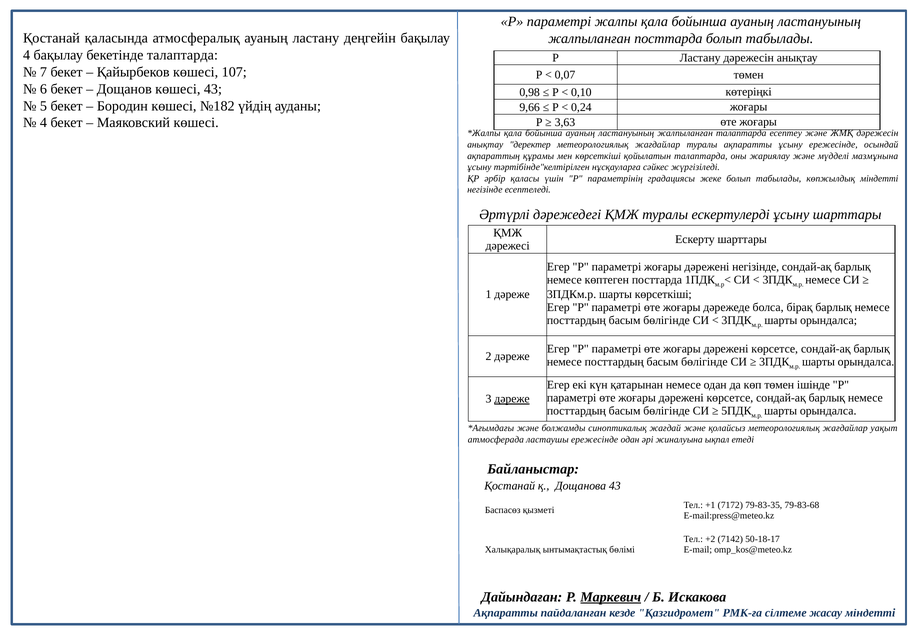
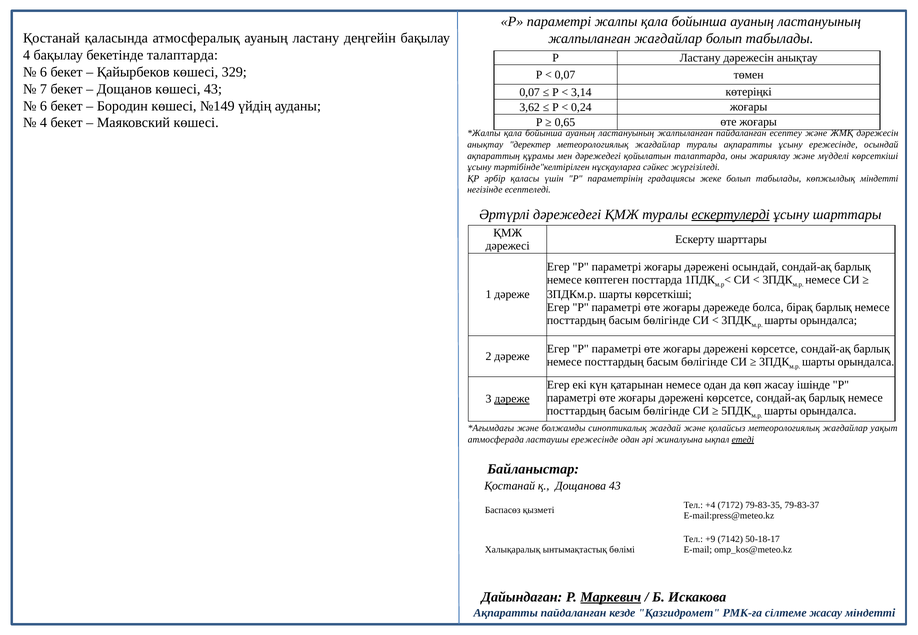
жалпыланған посттарда: посттарда -> жағдайлар (668, 39)
7: 7 -> 6 (43, 72)
107: 107 -> 329 (234, 72)
6: 6 -> 7 (43, 89)
0,98: 0,98 -> 0,07 (530, 92)
0,10: 0,10 -> 3,14 (581, 92)
5: 5 -> 6 (43, 106)
№182: №182 -> №149 (217, 106)
9,66: 9,66 -> 3,62 (530, 108)
3,63: 3,63 -> 0,65 (565, 123)
жалпыланған талаптарда: талаптарда -> пайдаланған (741, 133)
мен көрсеткіші: көрсеткіші -> дәрежедегі (598, 156)
мүдделі мазмұнына: мазмұнына -> көрсеткіші (875, 156)
ескертулерді underline: none -> present (731, 215)
дәрежені негізінде: негізінде -> осындай (756, 267)
көп төмен: төмен -> жасау (779, 385)
етеді underline: none -> present (743, 440)
+1: +1 -> +4 (710, 505)
79-83-68: 79-83-68 -> 79-83-37 (802, 505)
+2: +2 -> +9 (710, 540)
